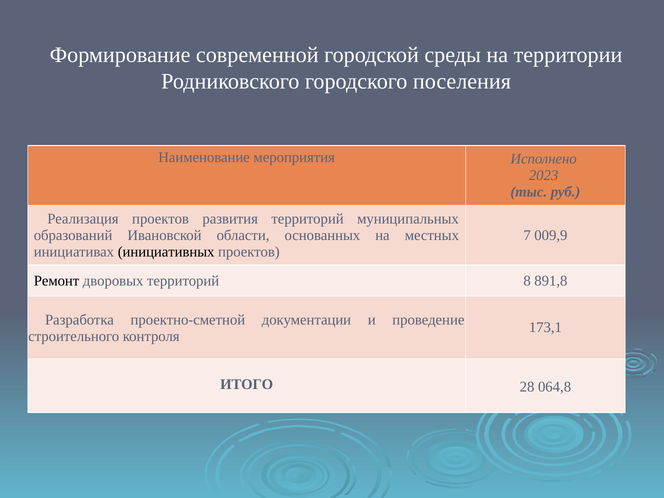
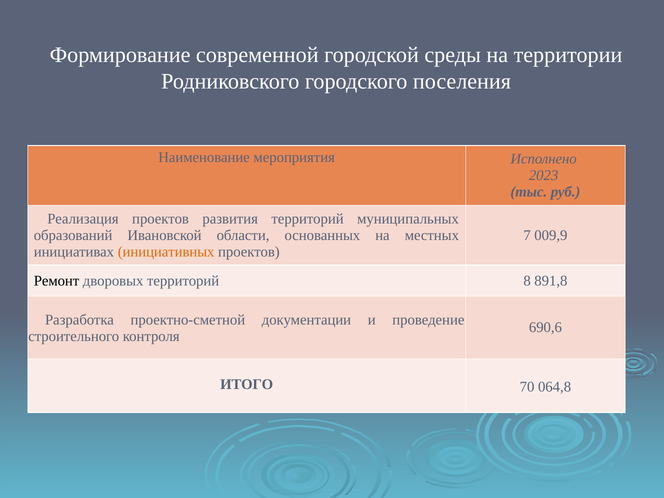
инициативных colour: black -> orange (166, 252)
173,1: 173,1 -> 690,6 (545, 328)
28: 28 -> 70 (527, 387)
